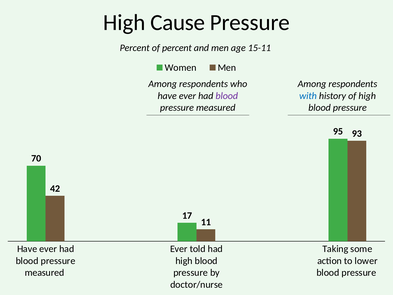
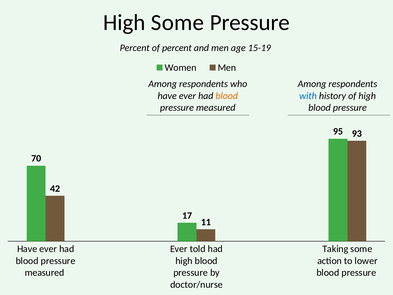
High Cause: Cause -> Some (177, 23)
15-11: 15-11 -> 15-19 (259, 48)
blood colour: purple -> orange (227, 96)
